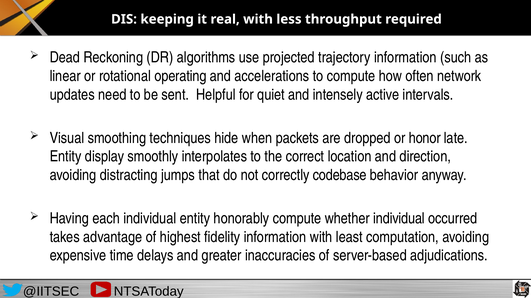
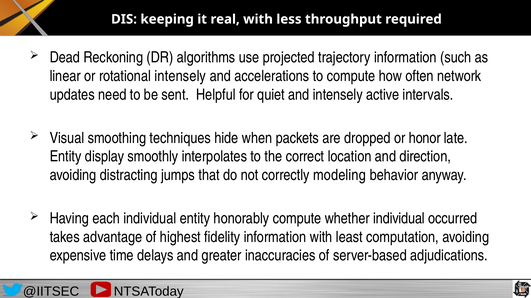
rotational operating: operating -> intensely (180, 76)
codebase: codebase -> modeling (340, 175)
